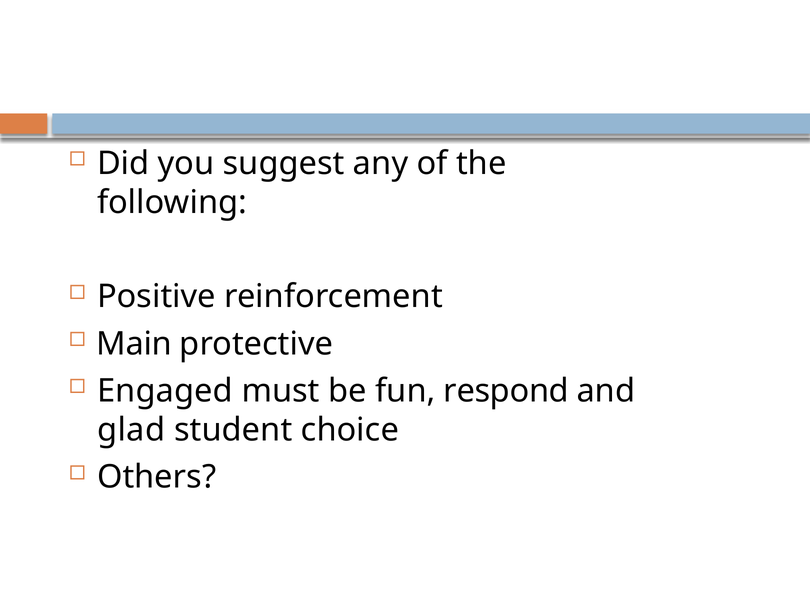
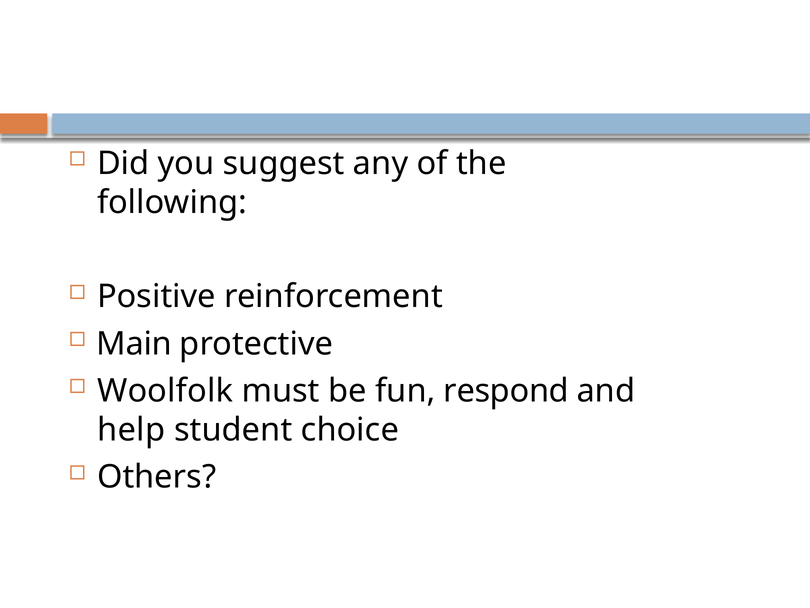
Engaged: Engaged -> Woolfolk (165, 391)
glad: glad -> help (131, 430)
